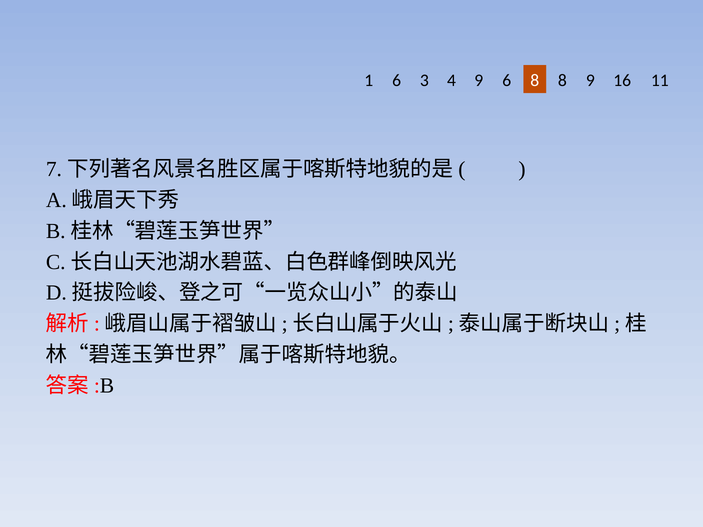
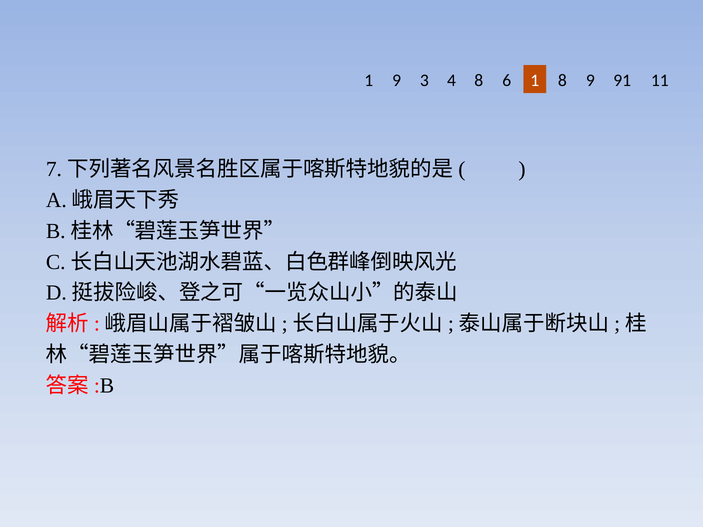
1 6: 6 -> 9 (397, 80)
4 9: 9 -> 8 (479, 80)
6 8: 8 -> 1 (535, 80)
16: 16 -> 91 (622, 80)
